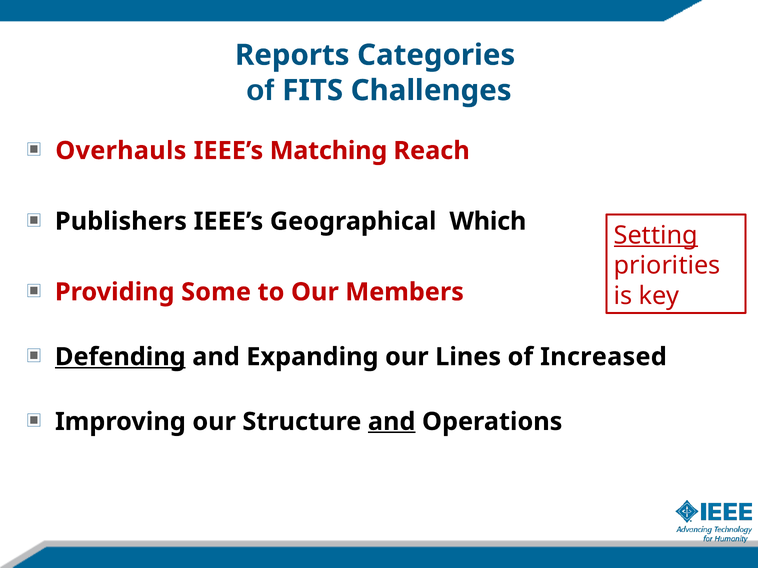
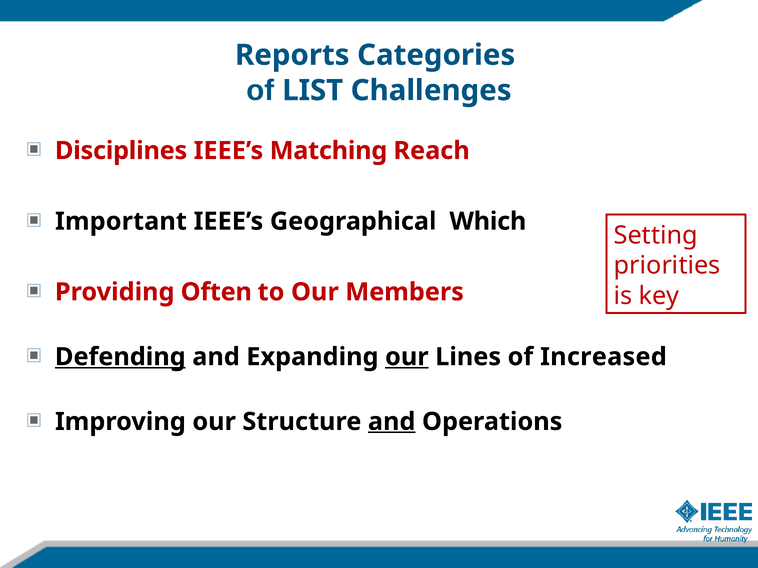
FITS: FITS -> LIST (313, 91)
Overhauls: Overhauls -> Disciplines (121, 151)
Publishers: Publishers -> Important (121, 222)
Setting underline: present -> none (656, 235)
Some: Some -> Often (216, 292)
our underline: none -> present (407, 357)
